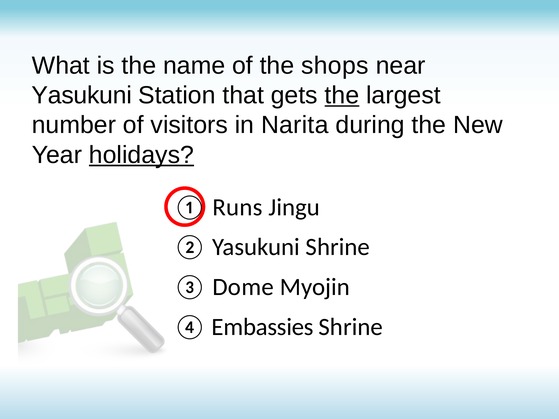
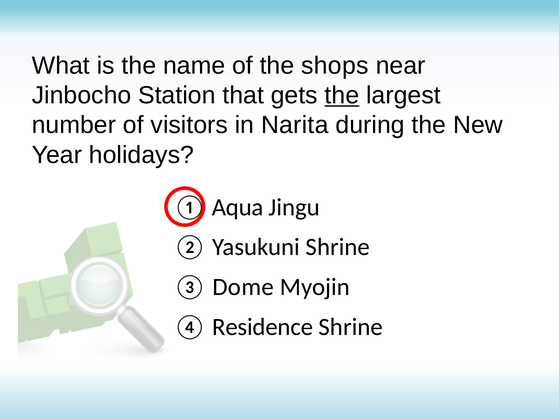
Yasukuni: Yasukuni -> Jinbocho (82, 95)
holidays underline: present -> none (141, 155)
Runs: Runs -> Aqua (238, 207)
Embassies: Embassies -> Residence (263, 327)
